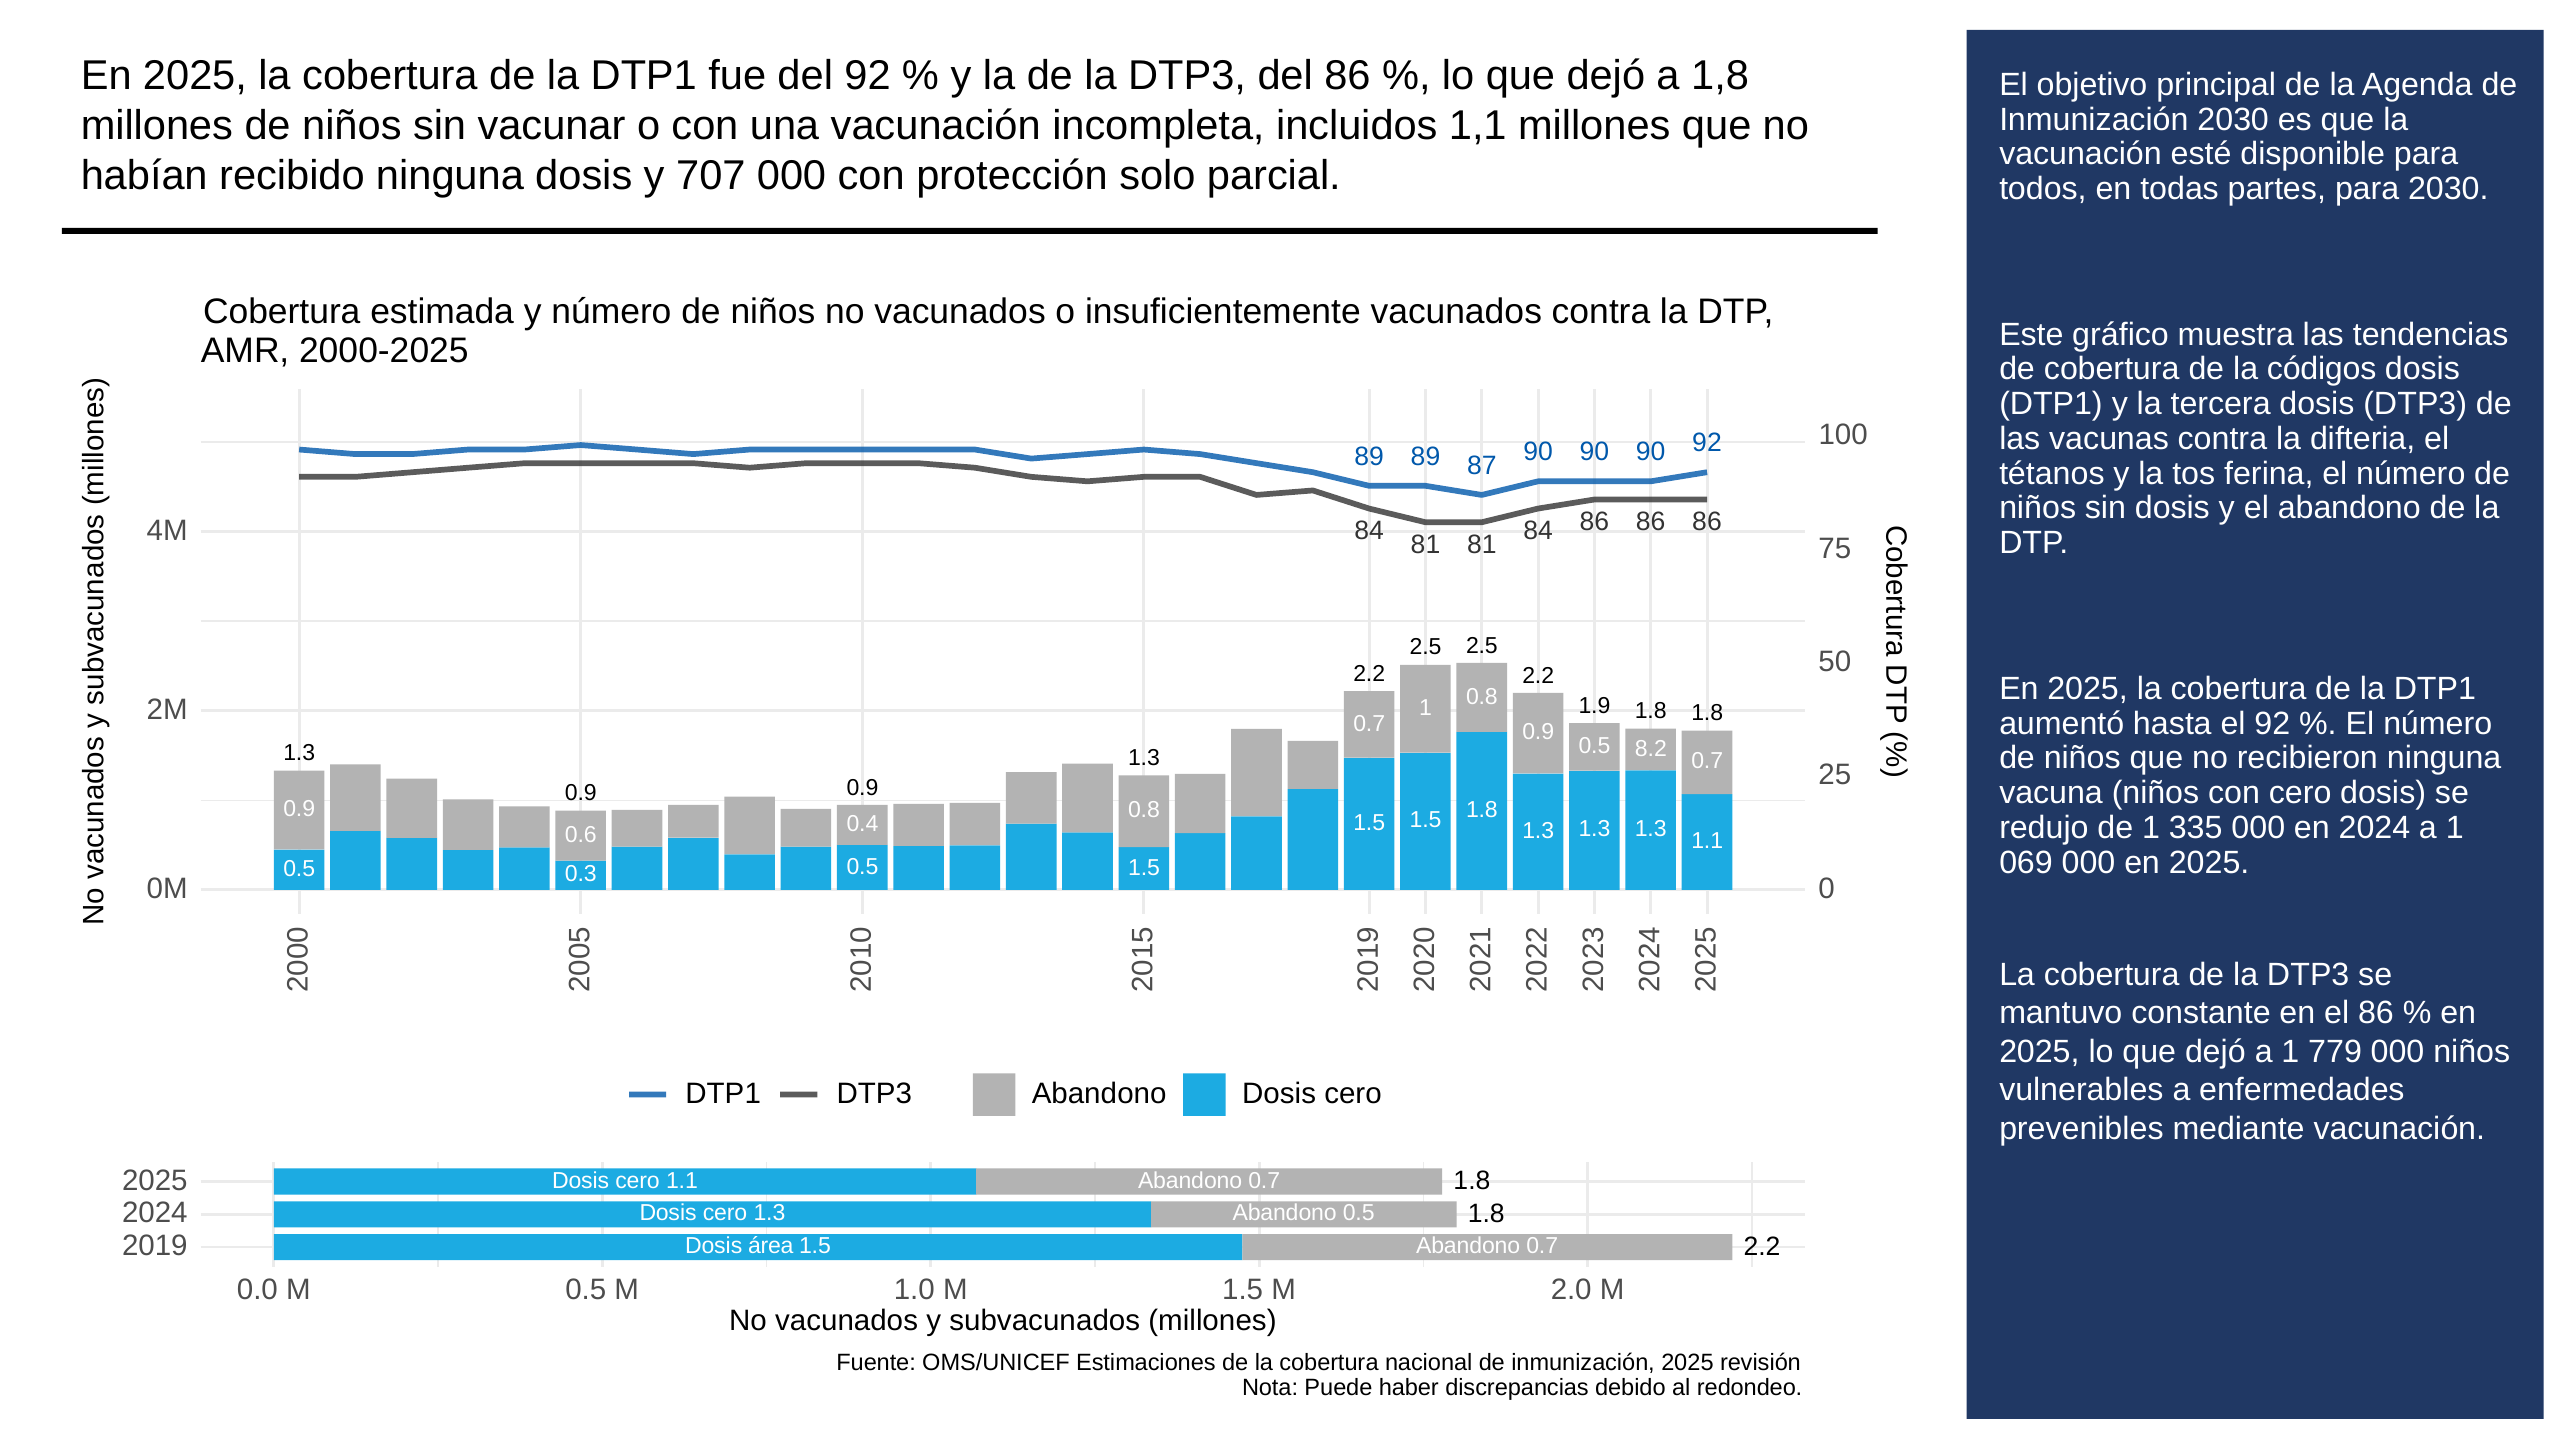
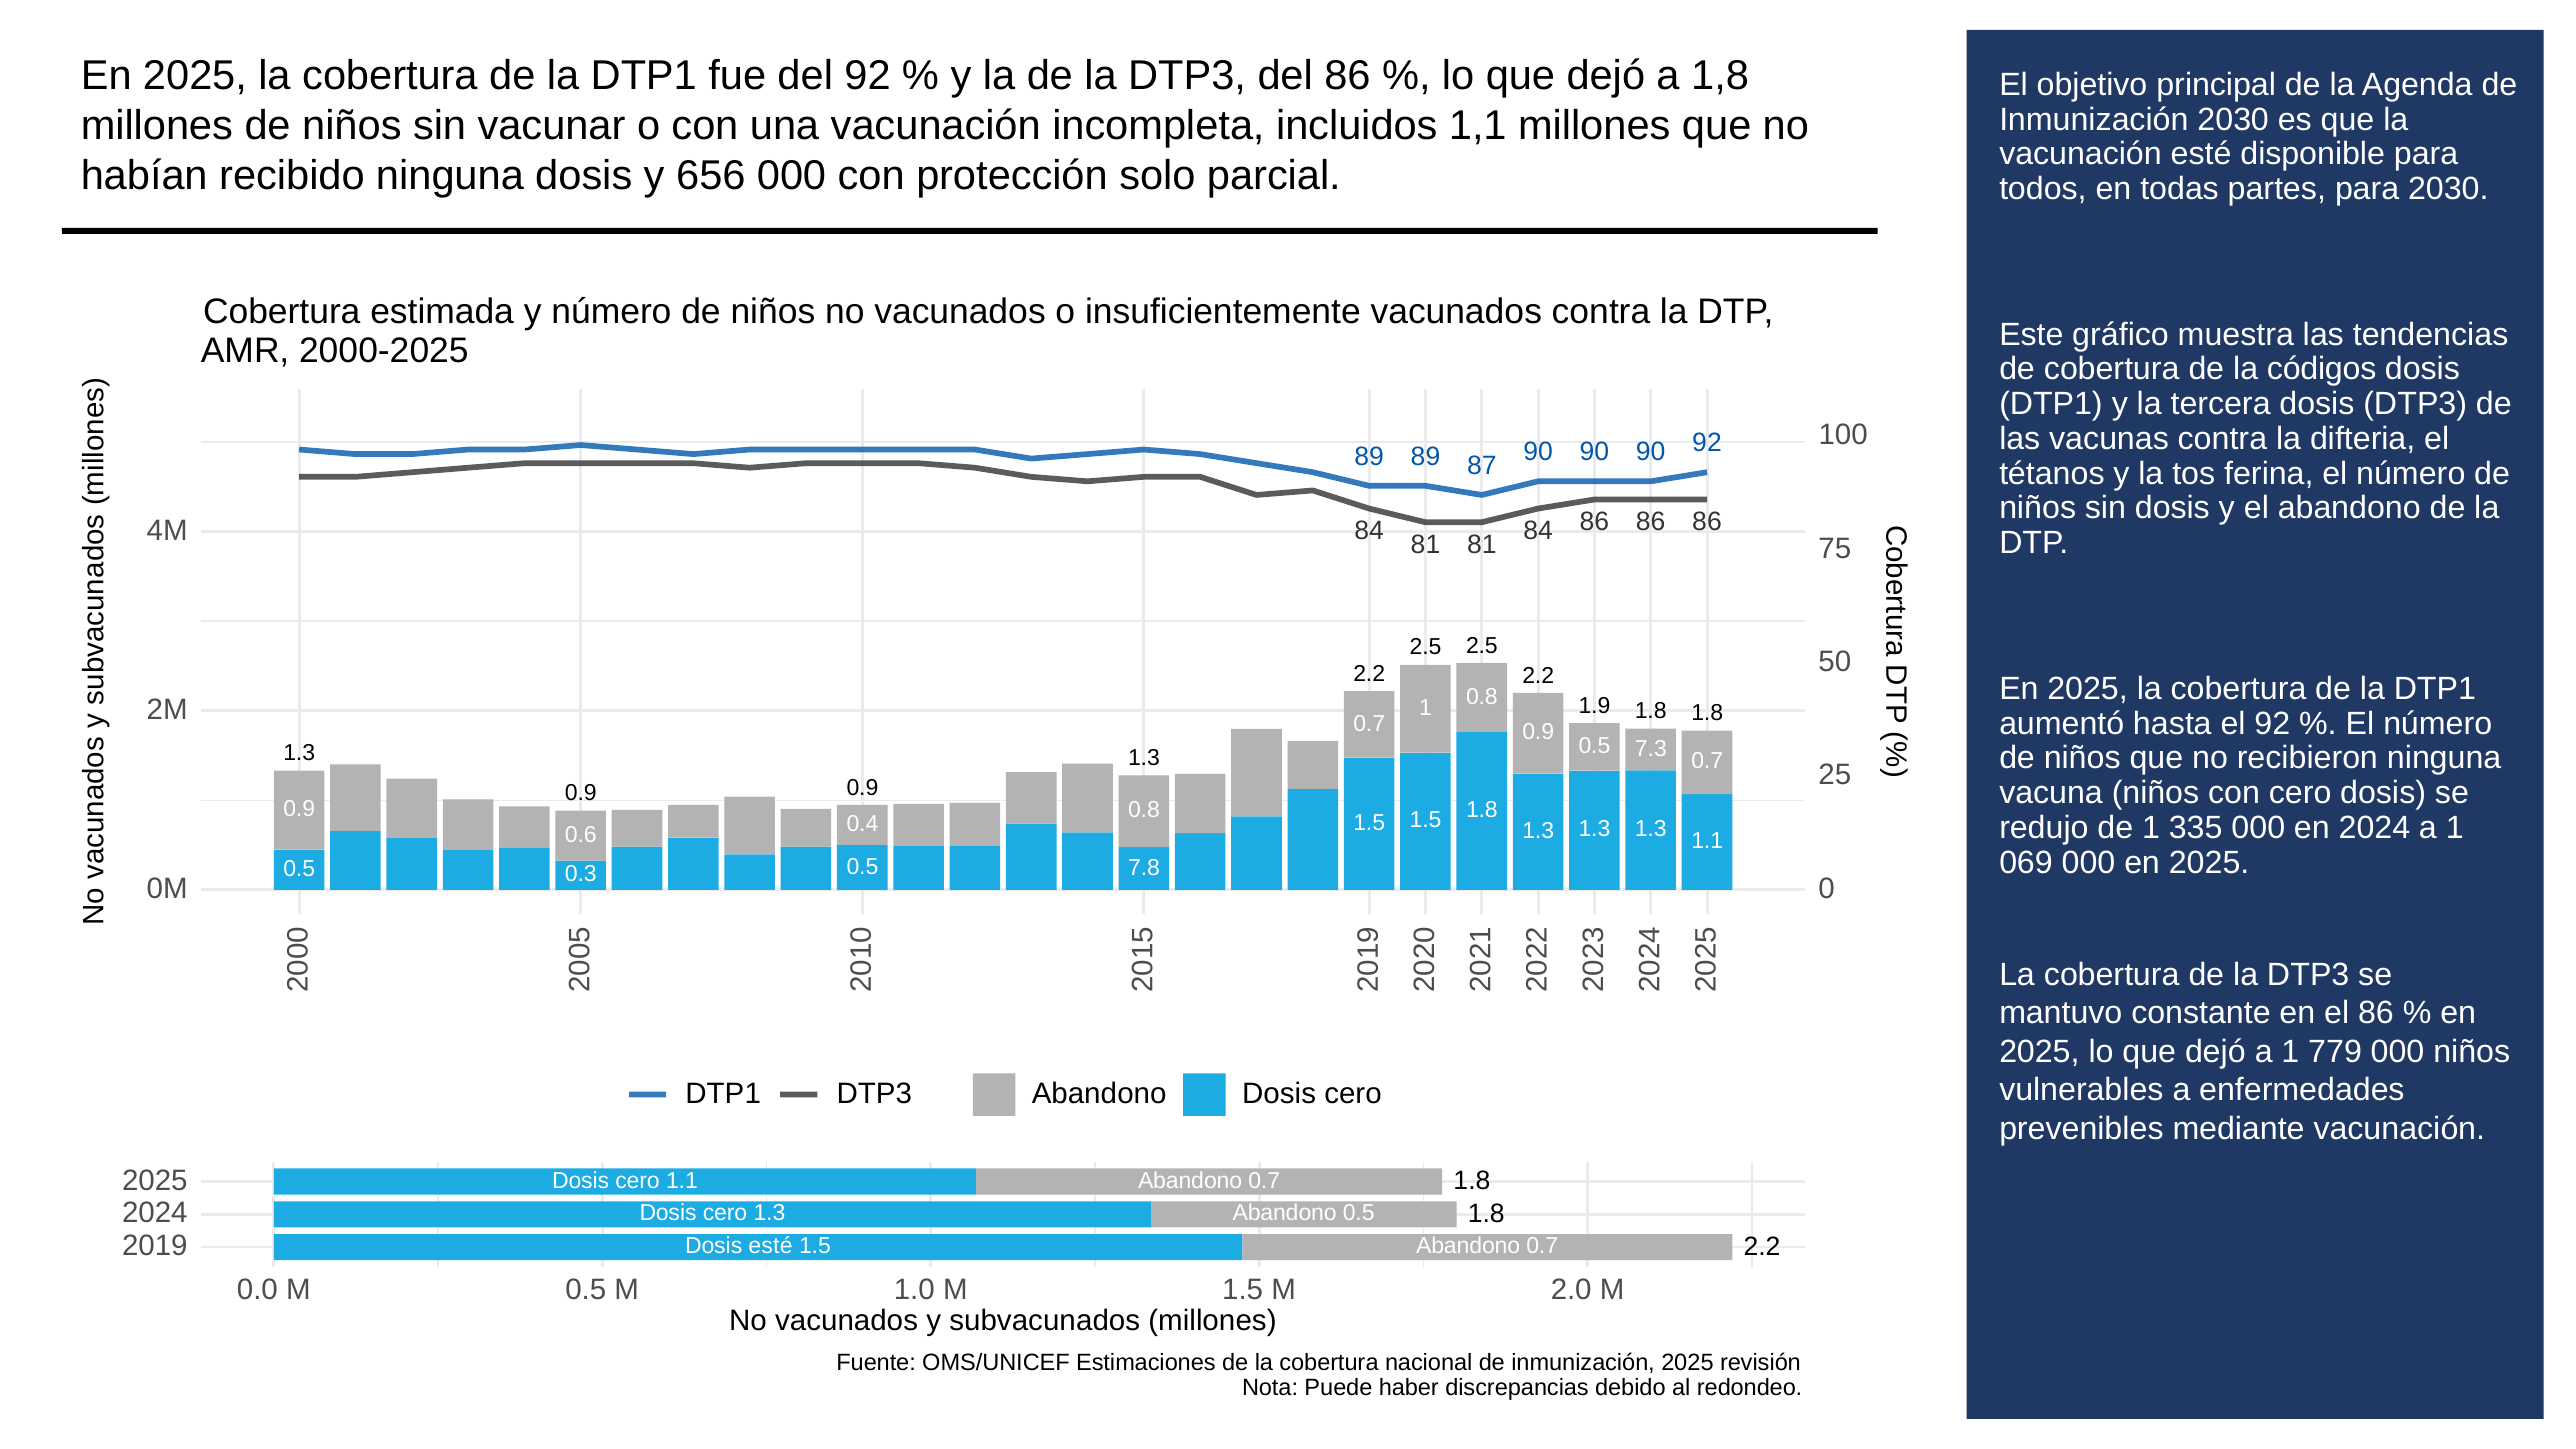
707: 707 -> 656 (711, 176)
8.2: 8.2 -> 7.3 (1651, 748)
0.5 1.5: 1.5 -> 7.8 (1144, 868)
Dosis área: área -> esté (771, 1246)
